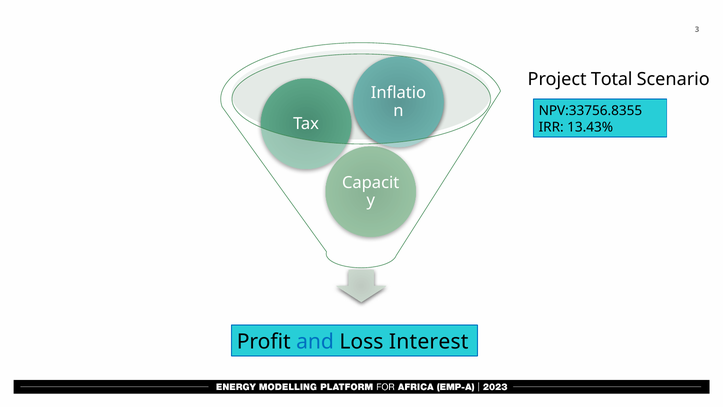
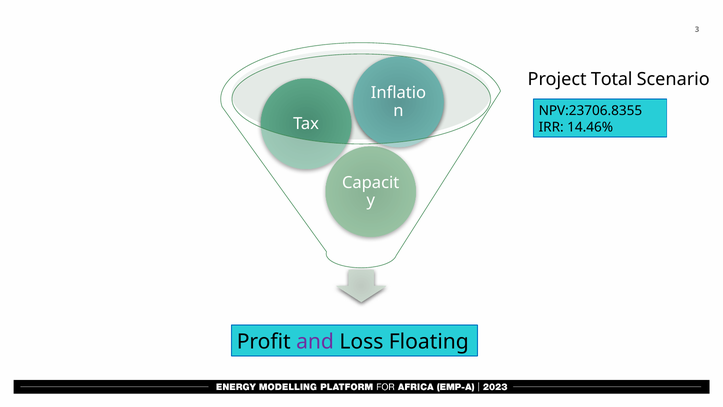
NPV:33756.8355: NPV:33756.8355 -> NPV:23706.8355 (590, 111)
13.43%: 13.43% -> 14.46% (590, 127)
and colour: blue -> purple (315, 342)
Interest: Interest -> Floating (429, 342)
